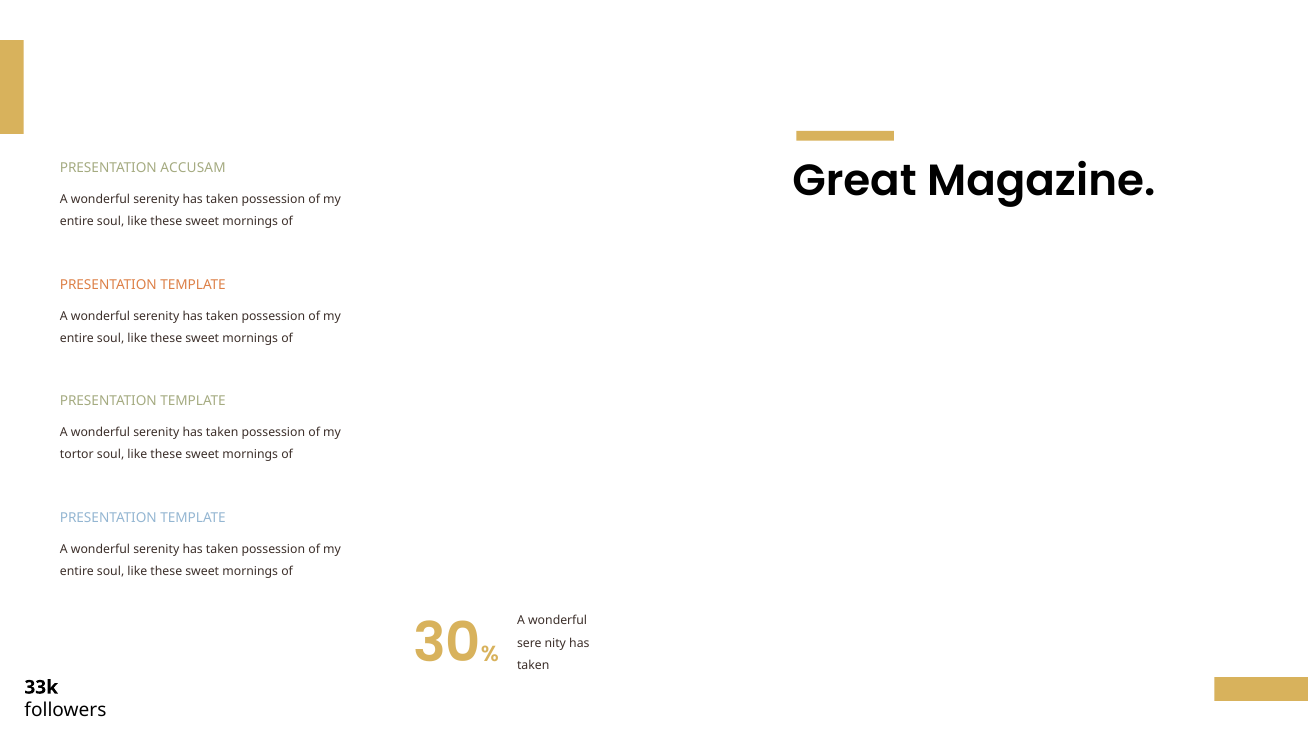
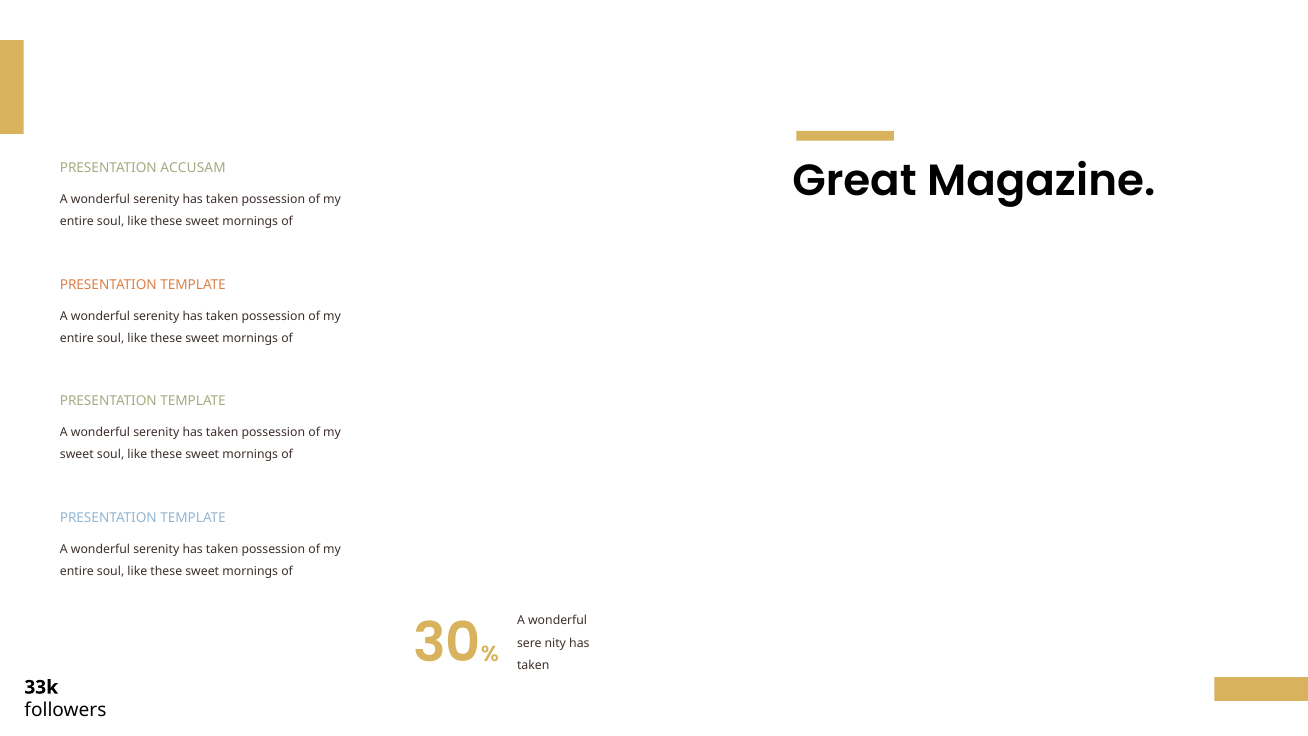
tortor: tortor -> sweet (77, 455)
